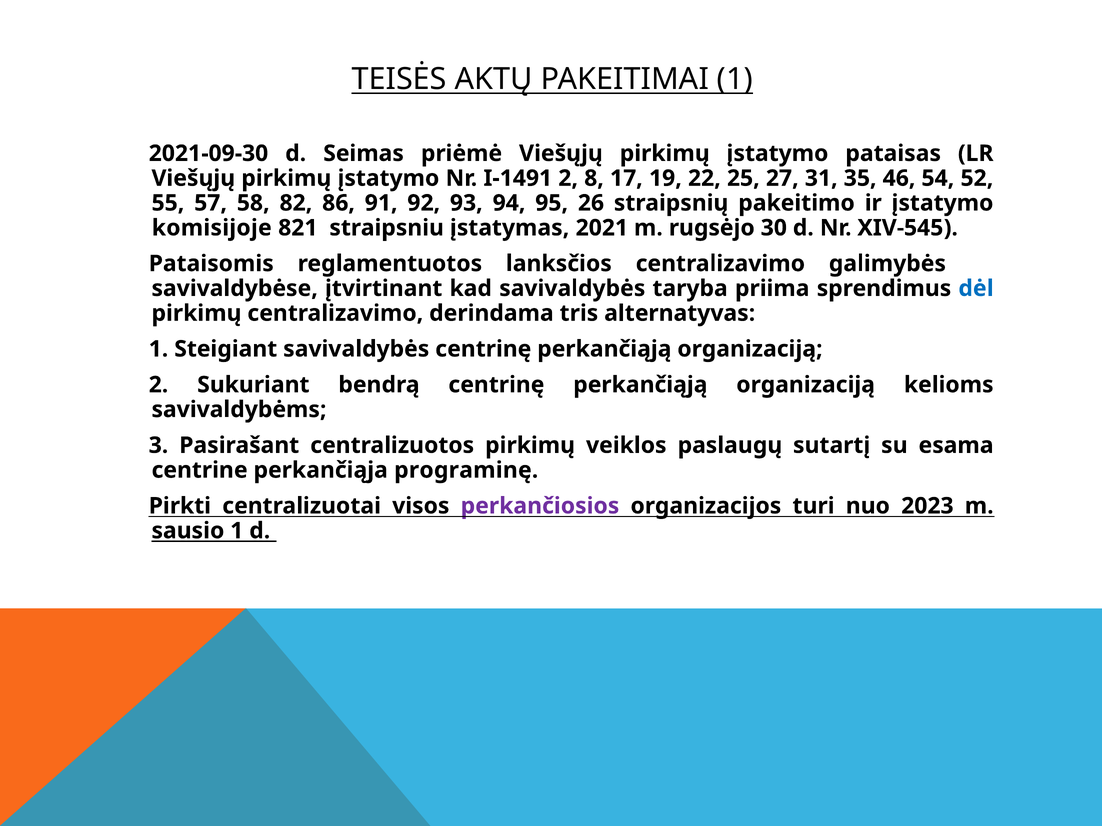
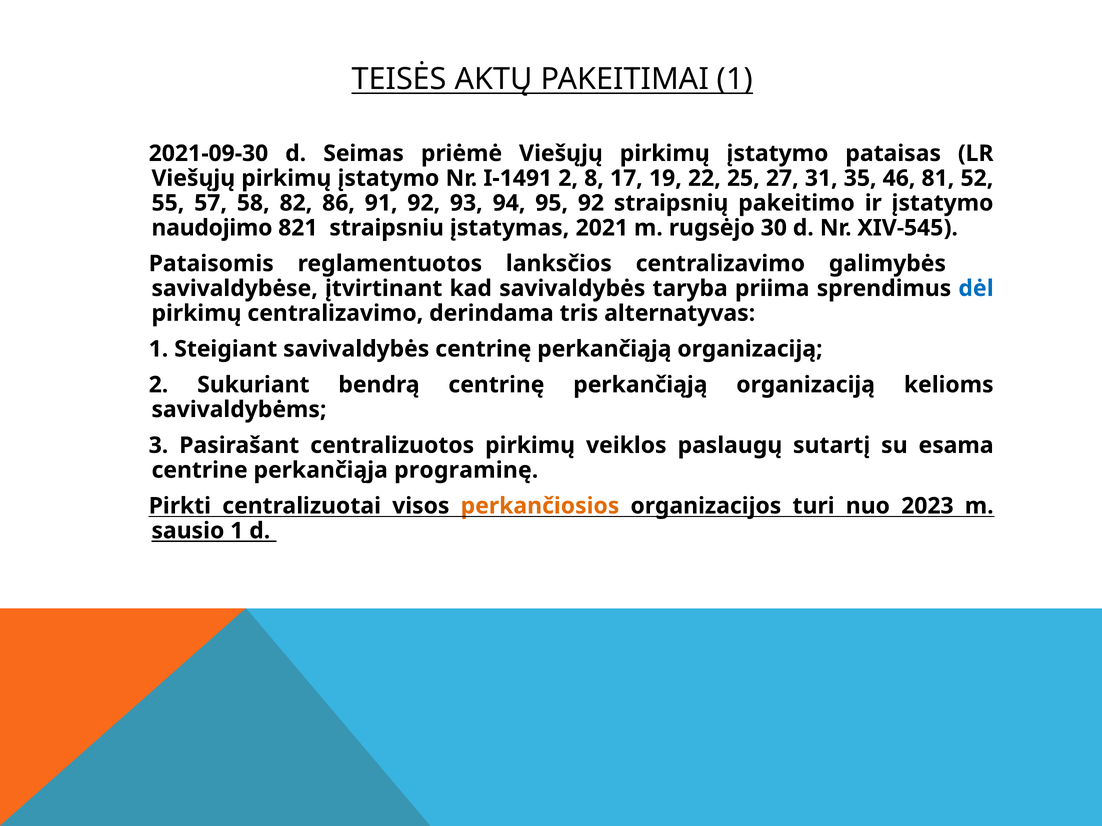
54: 54 -> 81 (938, 178)
95 26: 26 -> 92 (591, 203)
komisijoje: komisijoje -> naudojimo (212, 228)
perkančiosios colour: purple -> orange (540, 506)
